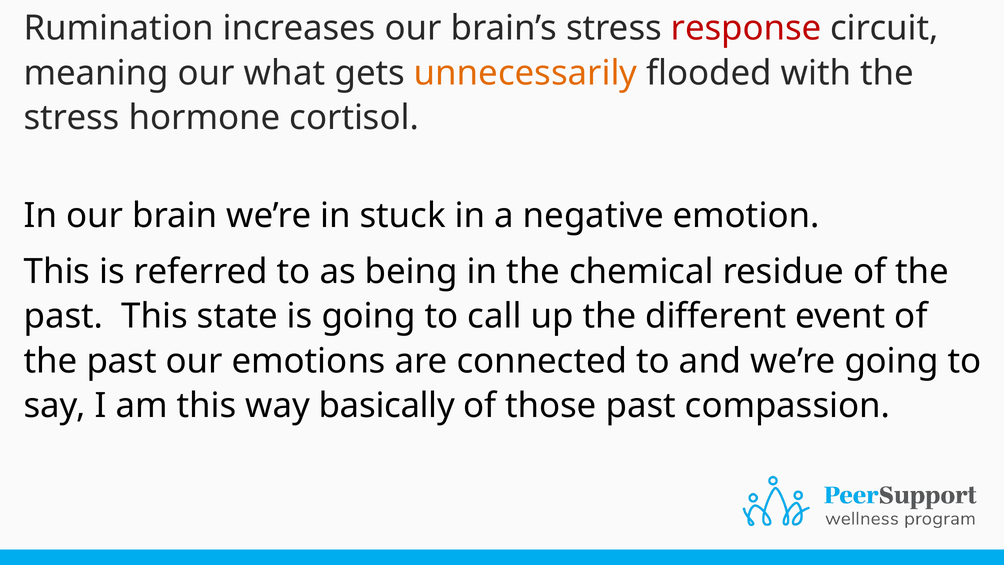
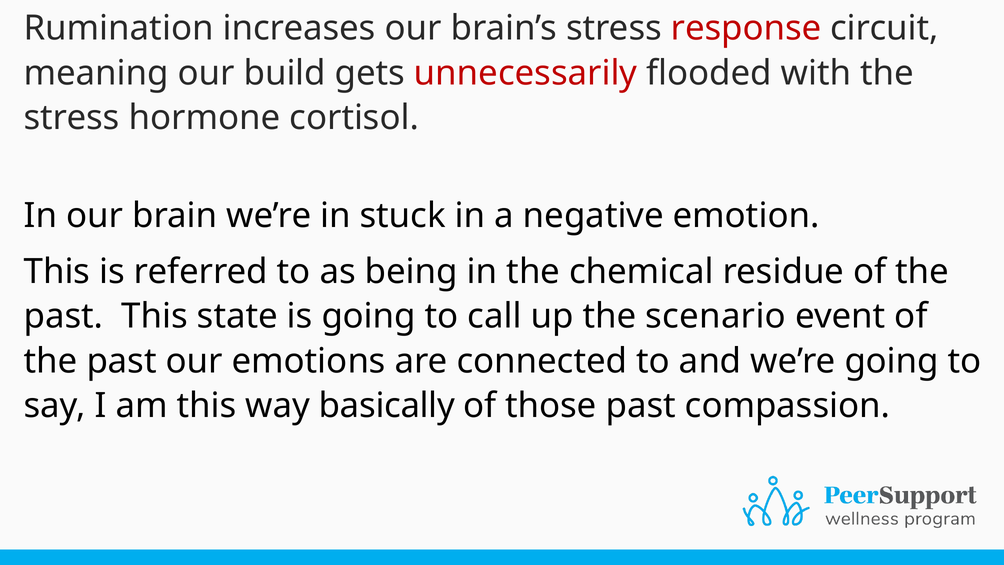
what: what -> build (285, 73)
unnecessarily colour: orange -> red (526, 73)
different: different -> scenario (716, 316)
